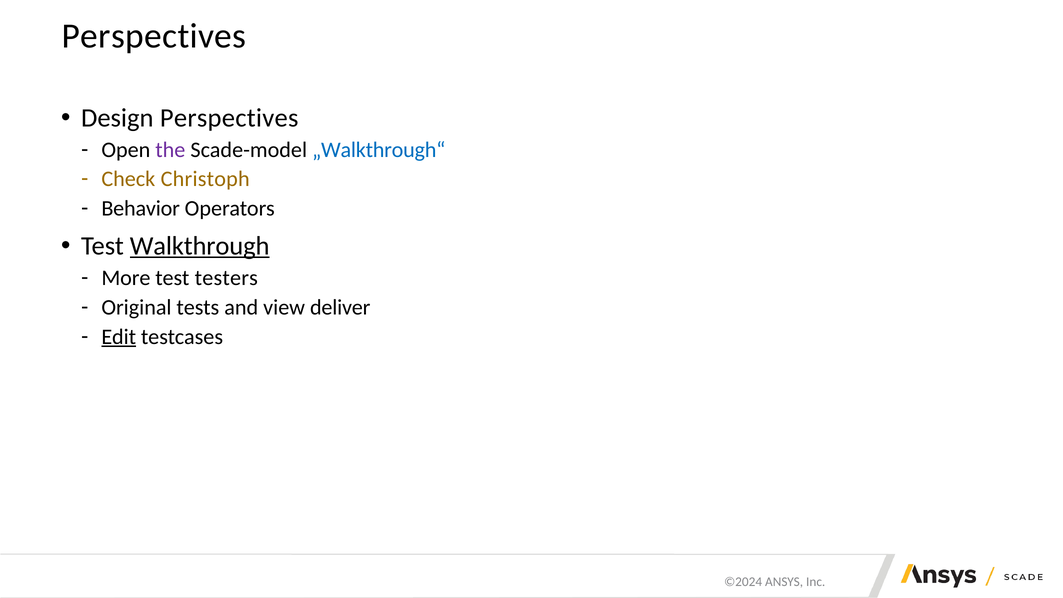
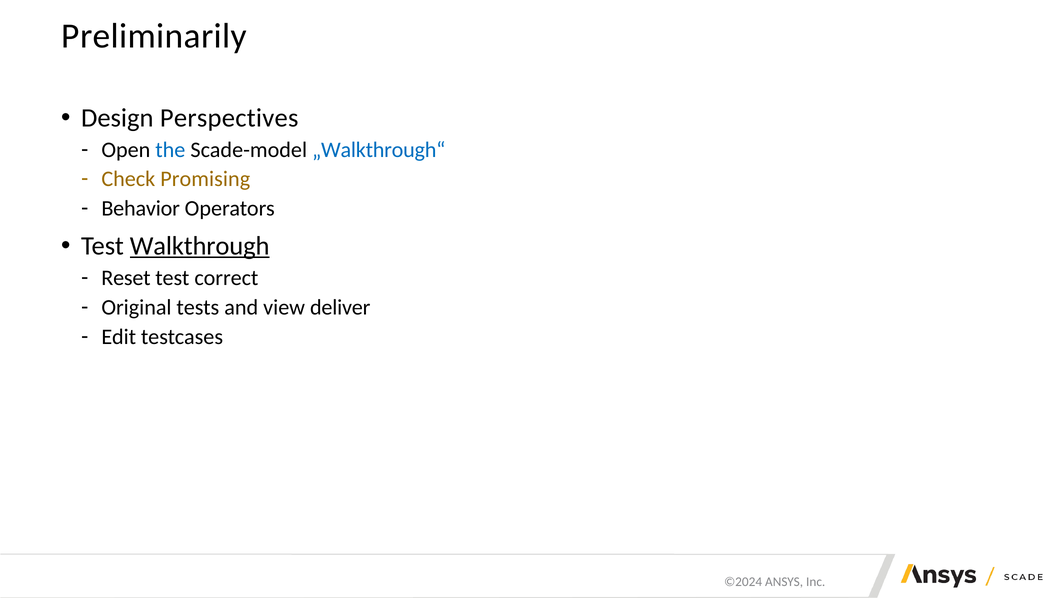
Perspectives: Perspectives -> Preliminarily (154, 36)
the colour: purple -> blue (170, 150)
Christoph: Christoph -> Promising (205, 179)
More: More -> Reset (126, 278)
testers: testers -> correct (226, 278)
Edit underline: present -> none (119, 337)
